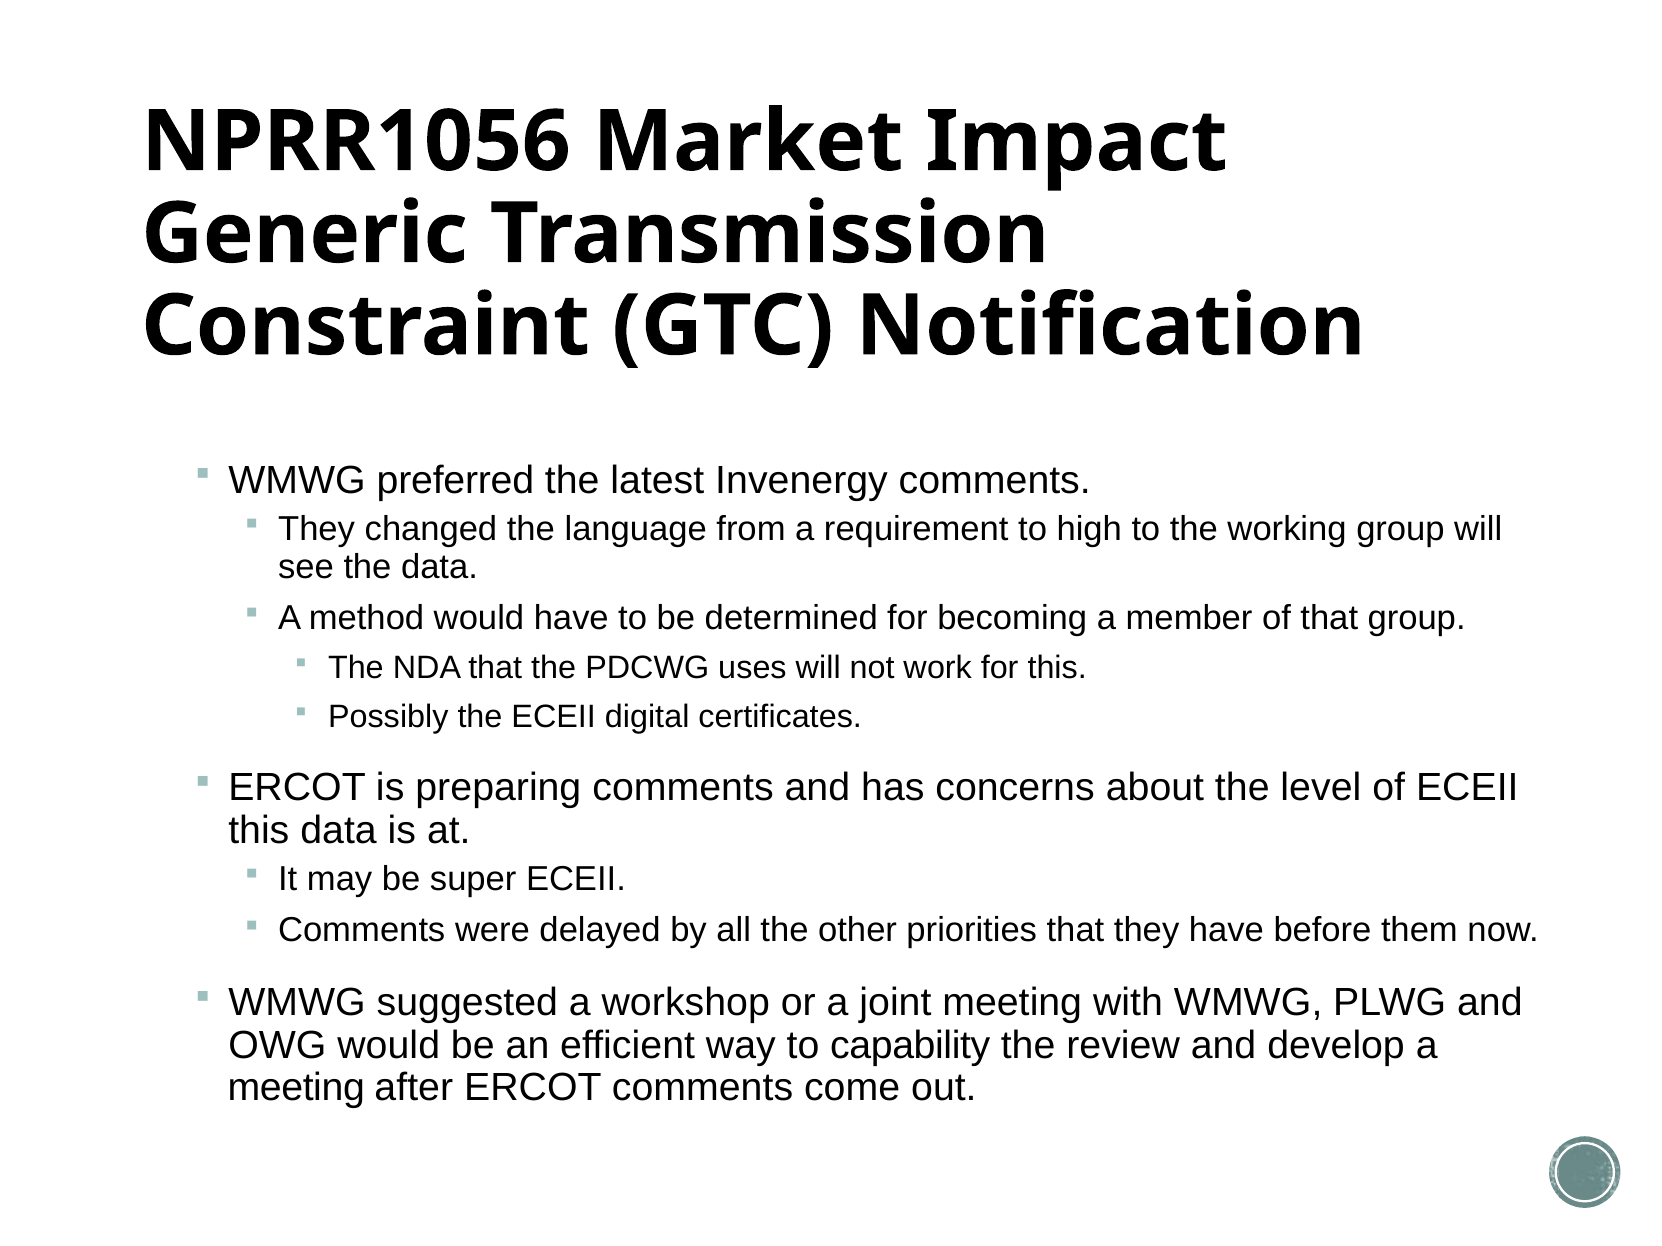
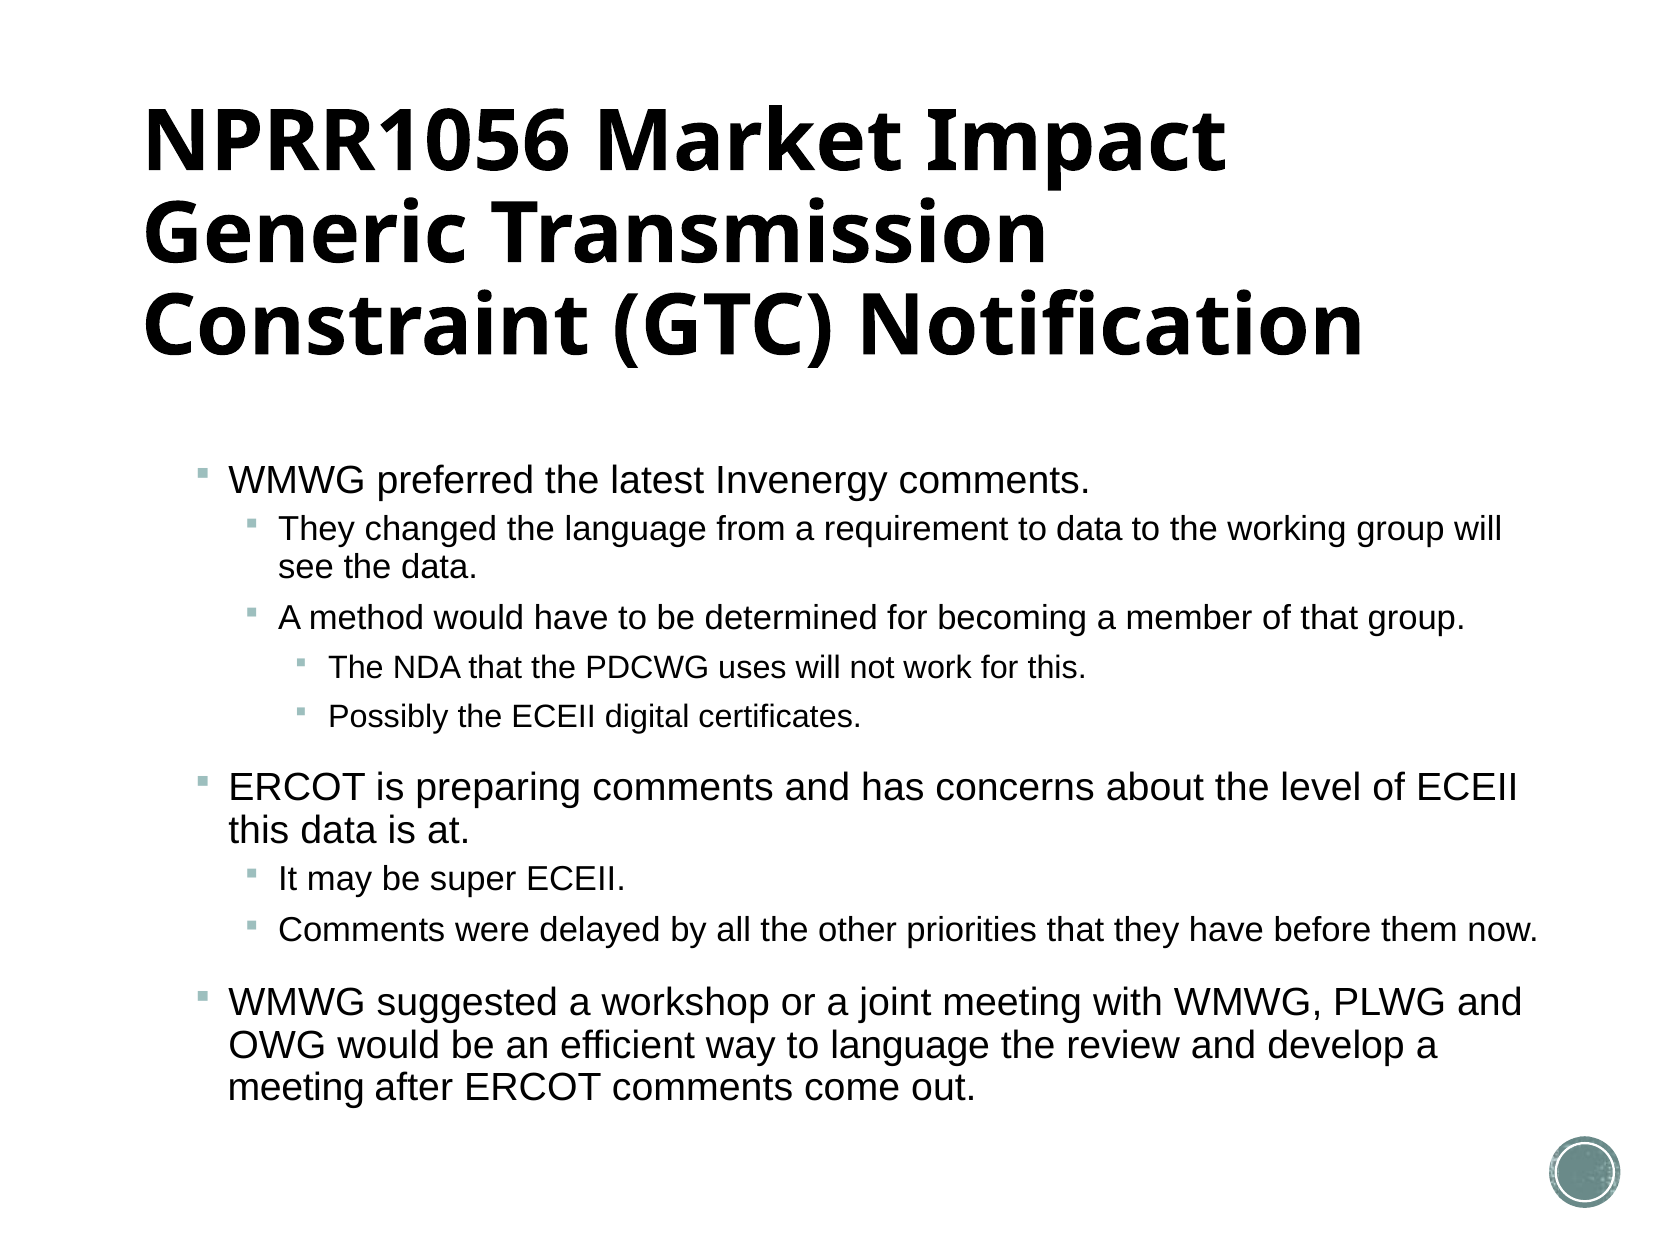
to high: high -> data (1089, 530)
to capability: capability -> language (910, 1046)
